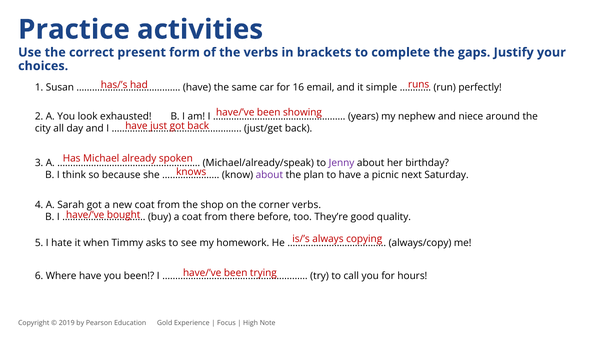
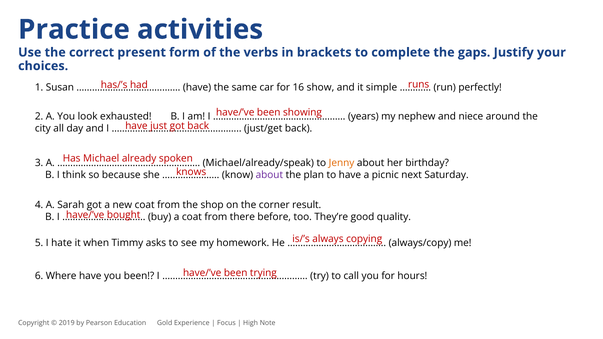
email: email -> show (320, 88)
Jenny colour: purple -> orange (342, 163)
corner verbs: verbs -> result (307, 205)
